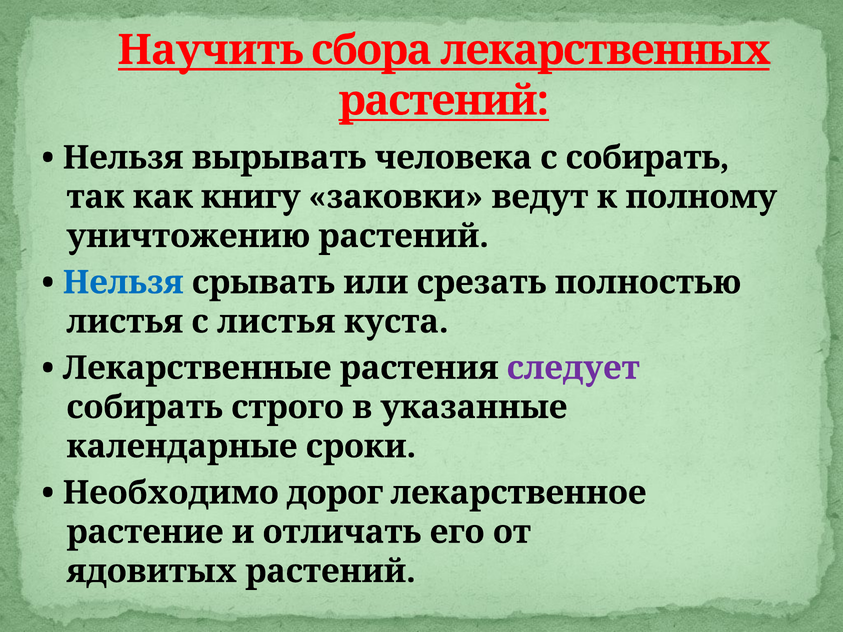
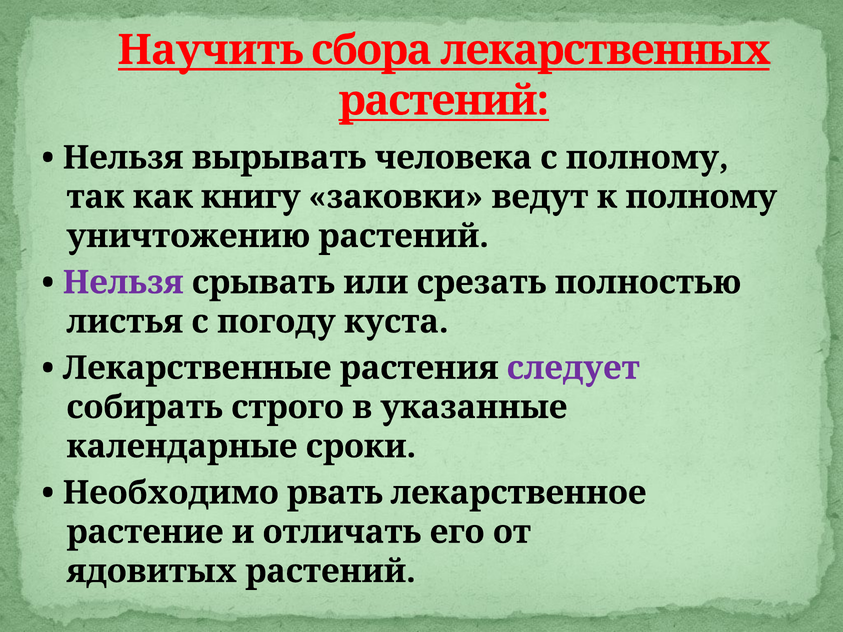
с собирать: собирать -> полному (647, 158)
Нельзя colour: blue -> purple (123, 283)
с листья: листья -> погоду (276, 322)
дорог: дорог -> рвать (335, 493)
